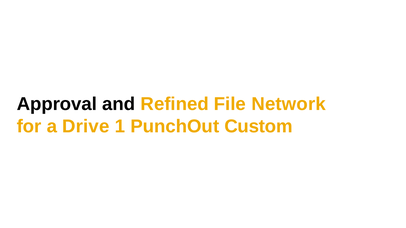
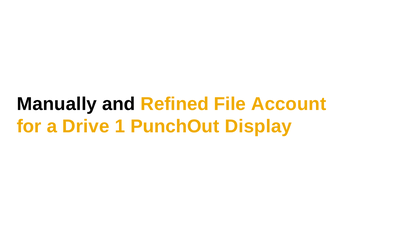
Approval: Approval -> Manually (57, 104)
Network: Network -> Account (289, 104)
Custom: Custom -> Display (258, 127)
